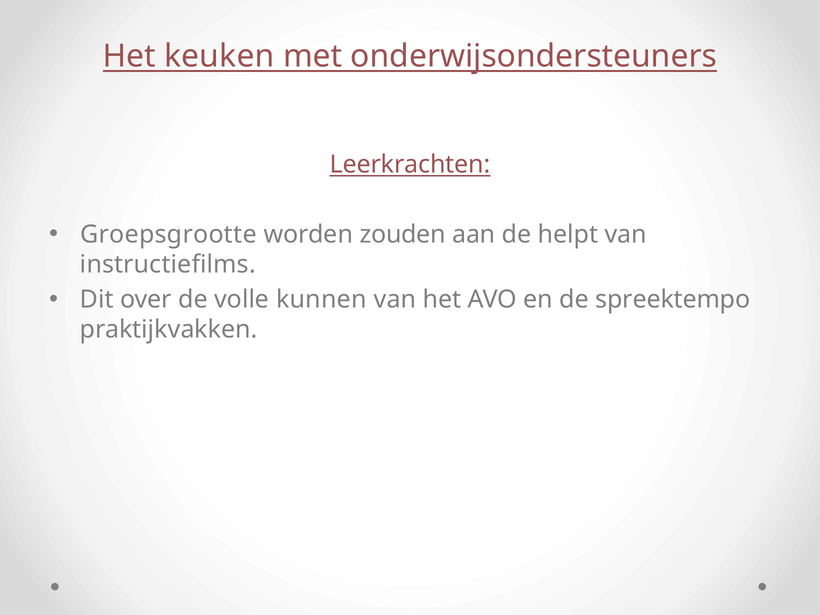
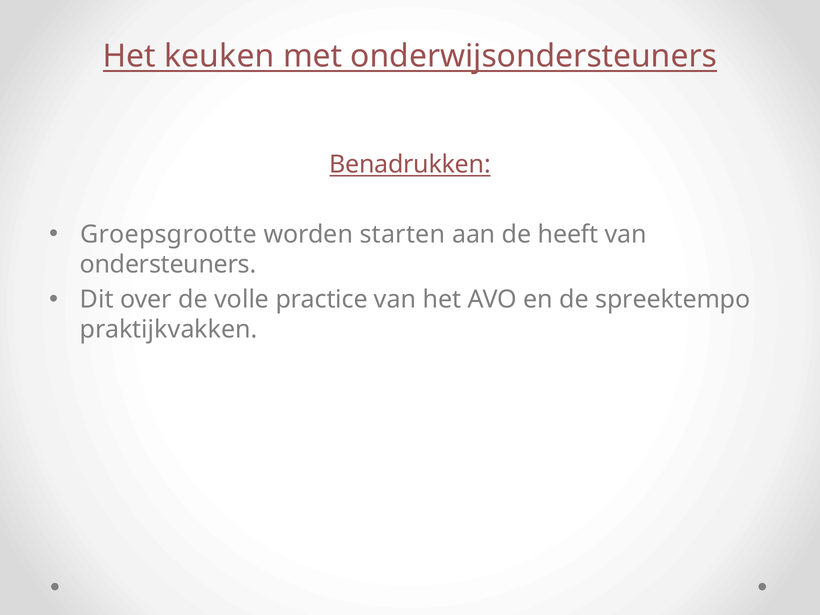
Leerkrachten: Leerkrachten -> Benadrukken (410, 164)
zouden: zouden -> starten (402, 235)
helpt: helpt -> heeft (568, 235)
instructiefilms: instructiefilms -> ondersteuners (168, 265)
kunnen: kunnen -> practice (322, 300)
